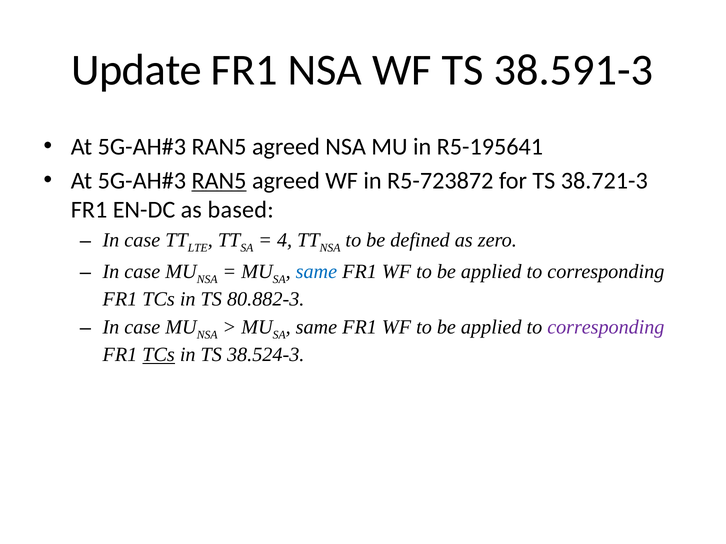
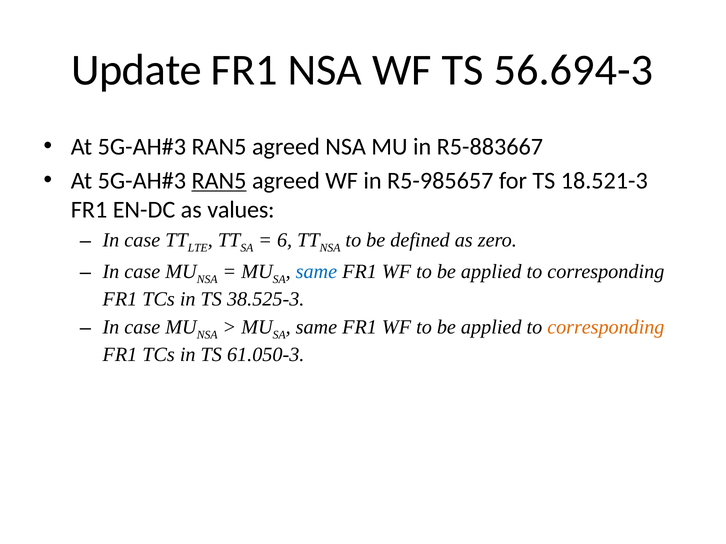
38.591-3: 38.591-3 -> 56.694-3 (573, 70)
R5-195641: R5-195641 -> R5-883667 (490, 147)
R5-723872: R5-723872 -> R5-985657 (440, 181)
38.721-3: 38.721-3 -> 18.521-3 (604, 181)
based: based -> values (241, 210)
4: 4 -> 6 (285, 240)
80.882-3: 80.882-3 -> 38.525-3 (266, 299)
corresponding colour: purple -> orange (606, 328)
TCs underline: present -> none (159, 355)
38.524-3: 38.524-3 -> 61.050-3 (266, 355)
